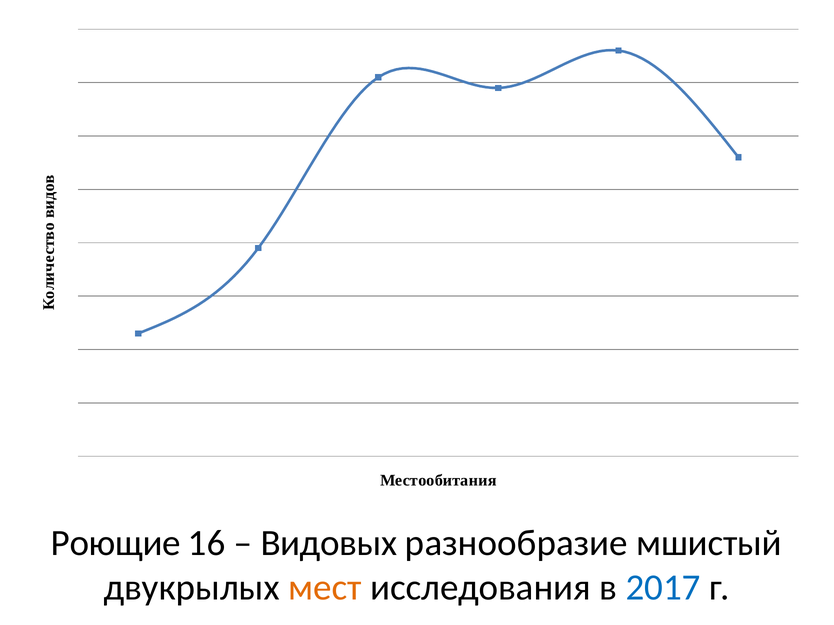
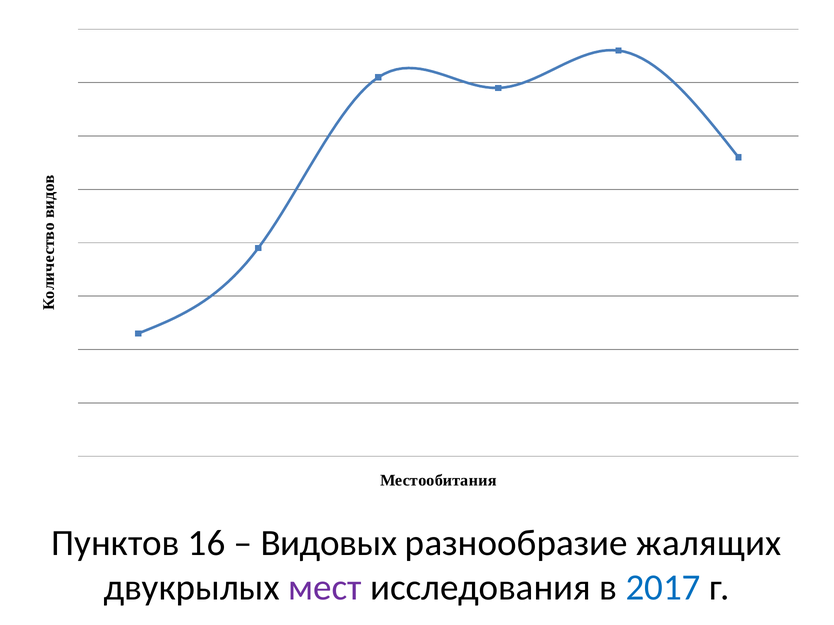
Роющие: Роющие -> Пунктов (116, 544)
мшистый: мшистый -> жалящих (709, 544)
мест colour: orange -> purple (325, 588)
